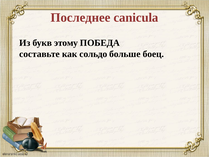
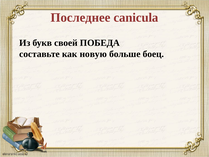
этому: этому -> своей (66, 43)
сольдо: сольдо -> новую (93, 54)
